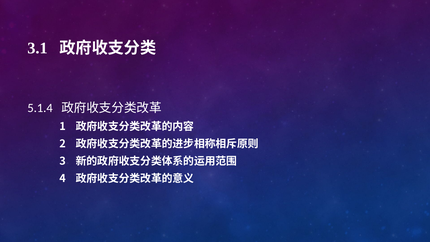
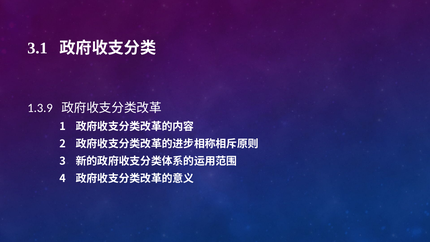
5.1.4: 5.1.4 -> 1.3.9 (40, 108)
